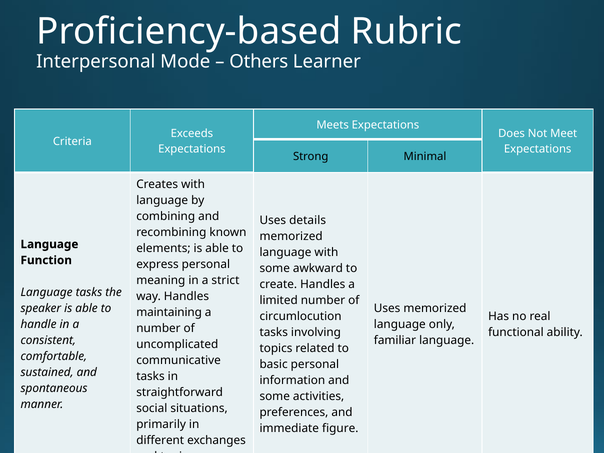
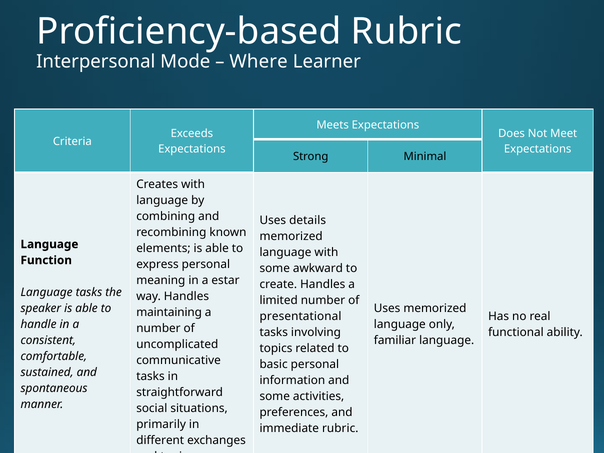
Others: Others -> Where (259, 62)
strict: strict -> estar (225, 280)
circumlocution: circumlocution -> presentational (301, 316)
figure: figure -> rubric (340, 428)
